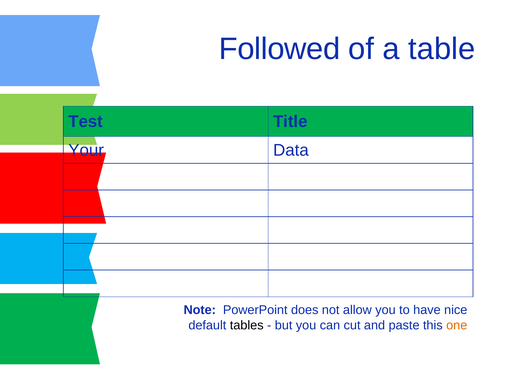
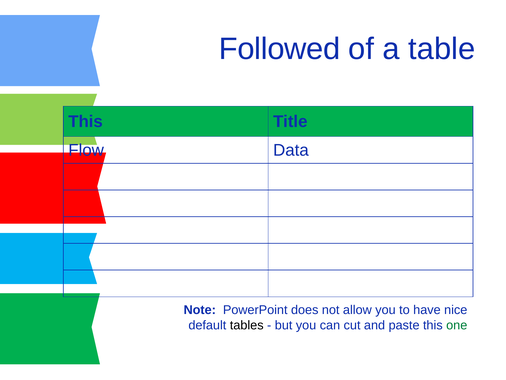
Test: Test -> This (86, 121)
Your: Your -> Flow (86, 150)
one colour: orange -> green (457, 325)
